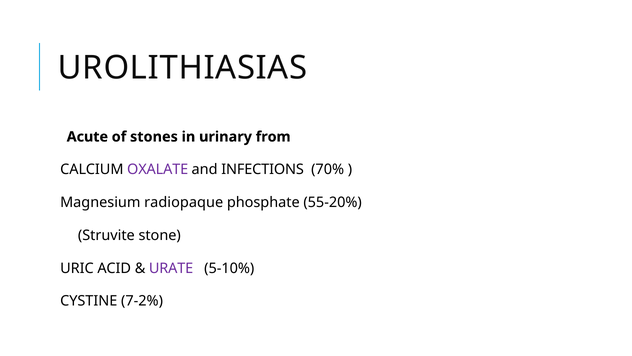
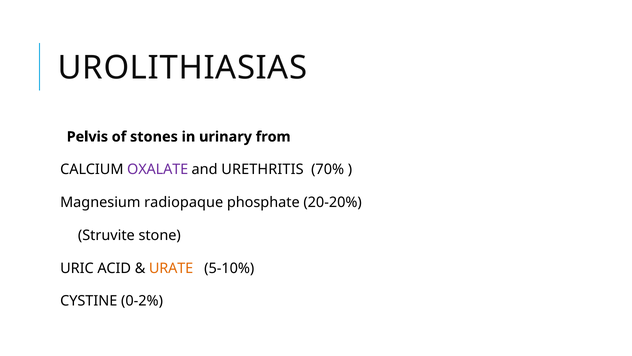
Acute: Acute -> Pelvis (87, 137)
INFECTIONS: INFECTIONS -> URETHRITIS (262, 169)
55-20%: 55-20% -> 20-20% (333, 202)
URATE colour: purple -> orange (171, 268)
7-2%: 7-2% -> 0-2% (142, 301)
